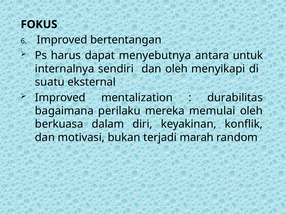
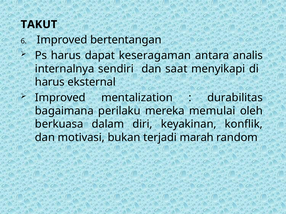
FOKUS: FOKUS -> TAKUT (39, 24)
menyebutnya: menyebutnya -> keseragaman (155, 56)
untuk: untuk -> analis (248, 56)
dan oleh: oleh -> saat (176, 69)
suatu: suatu -> harus (50, 82)
